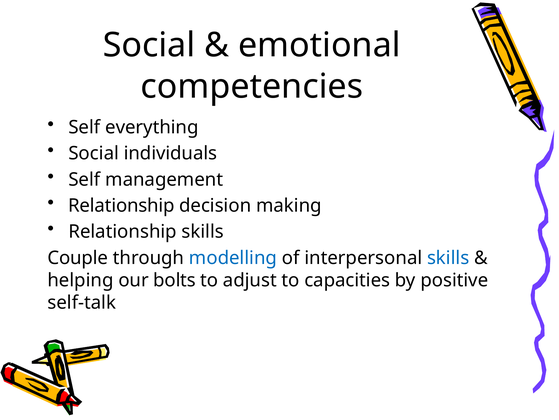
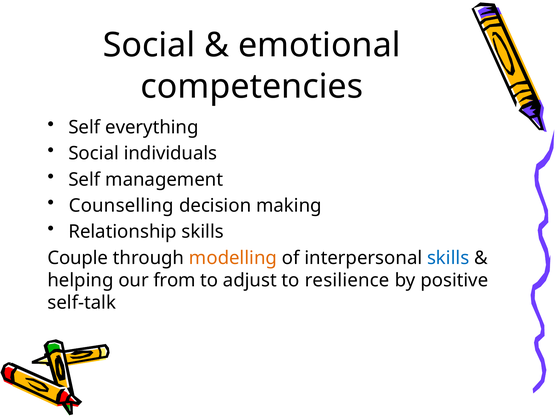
Relationship: Relationship -> Counselling (121, 205)
modelling colour: blue -> orange (233, 257)
bolts: bolts -> from (175, 280)
capacities: capacities -> resilience (347, 280)
